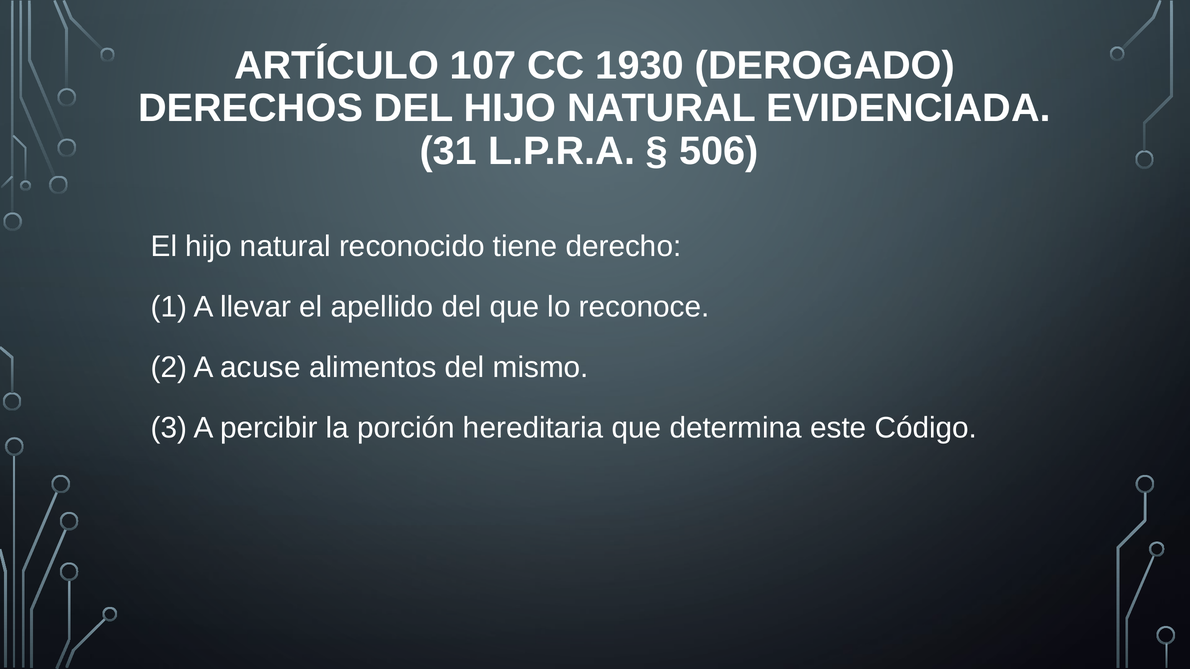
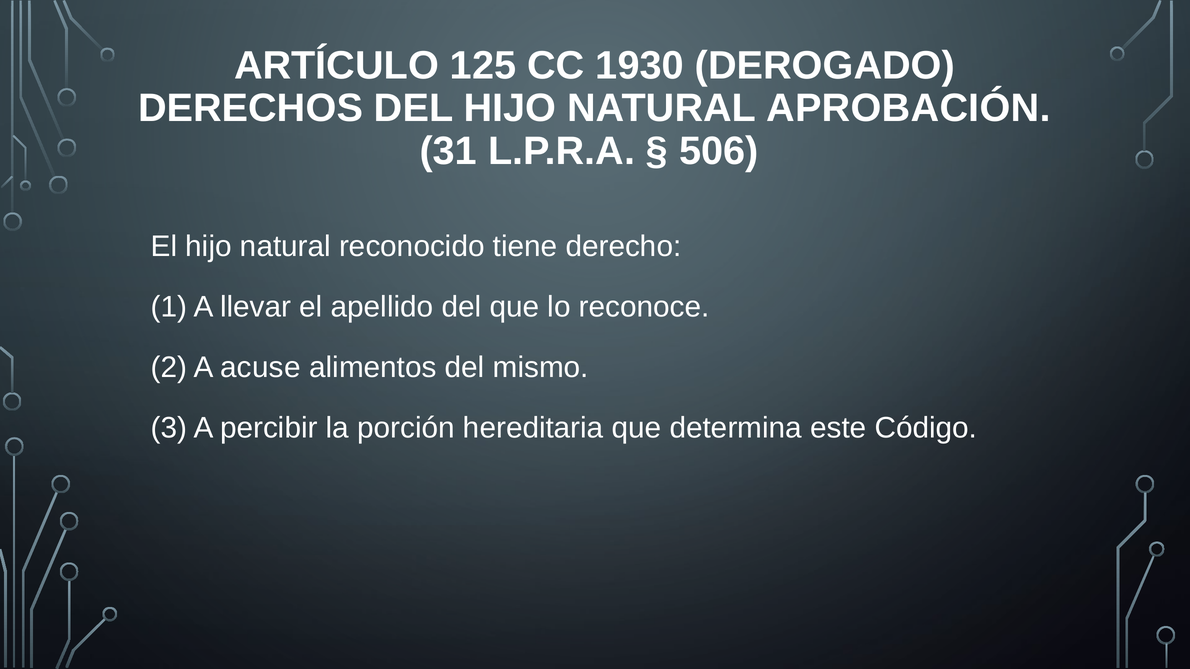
107: 107 -> 125 (483, 66)
EVIDENCIADA: EVIDENCIADA -> APROBACIÓN (908, 108)
